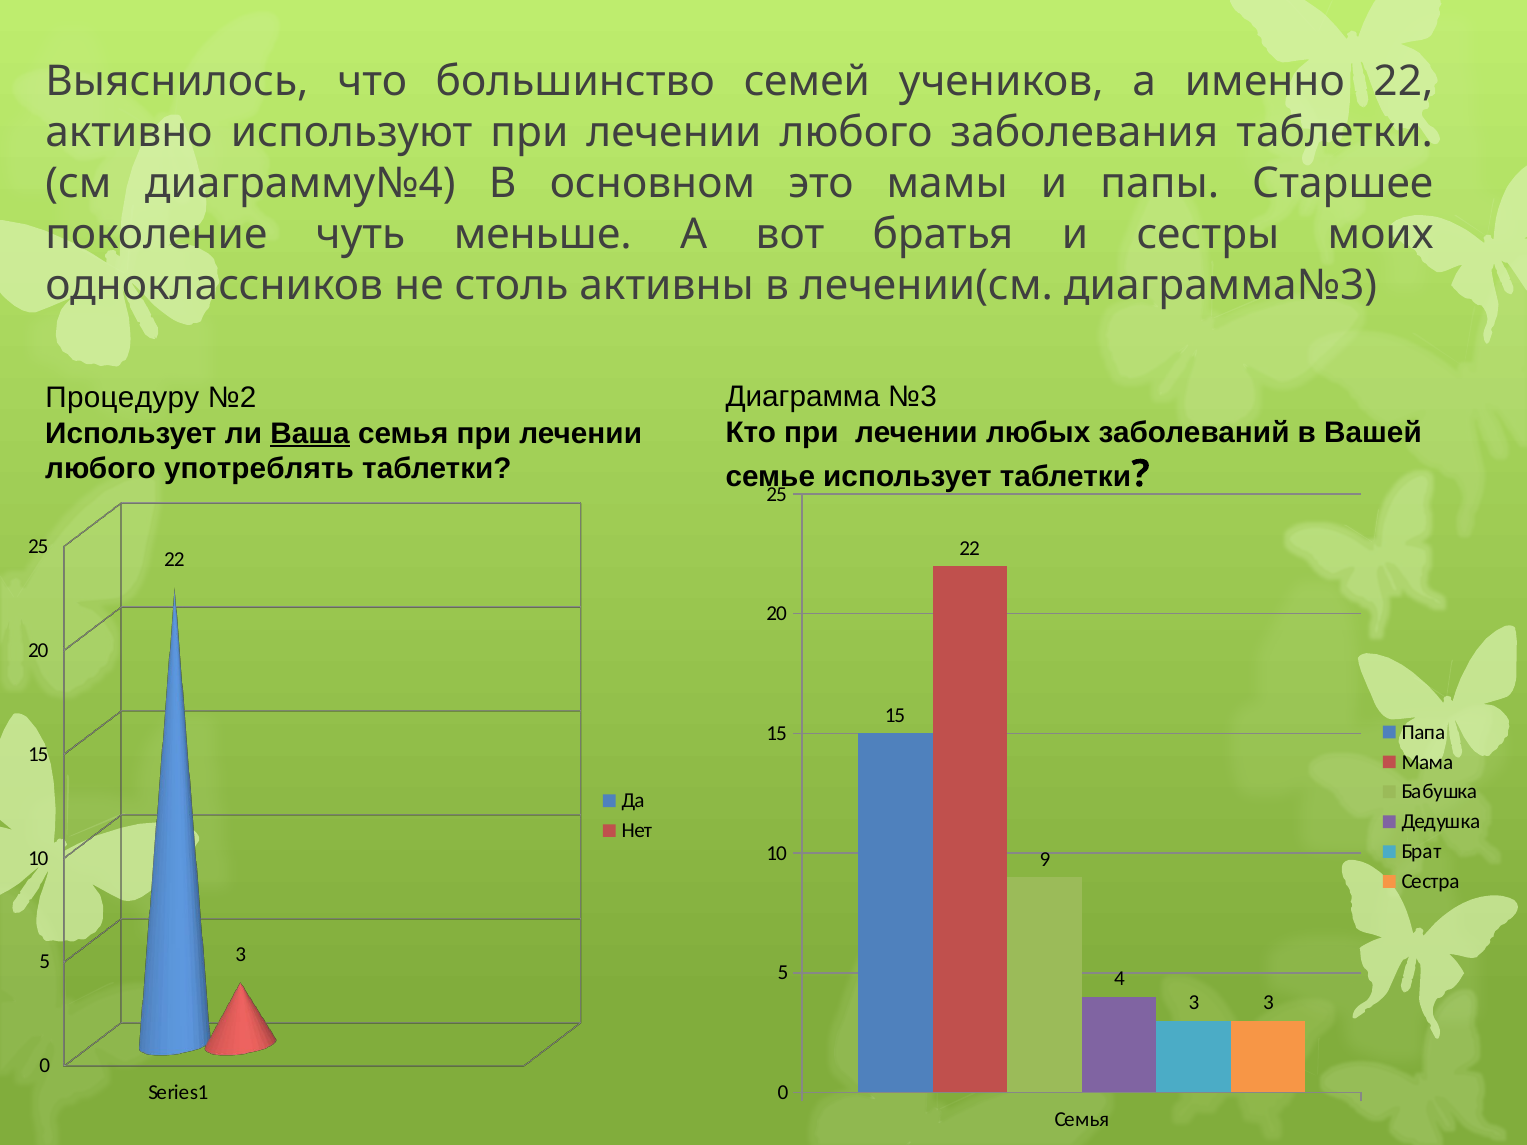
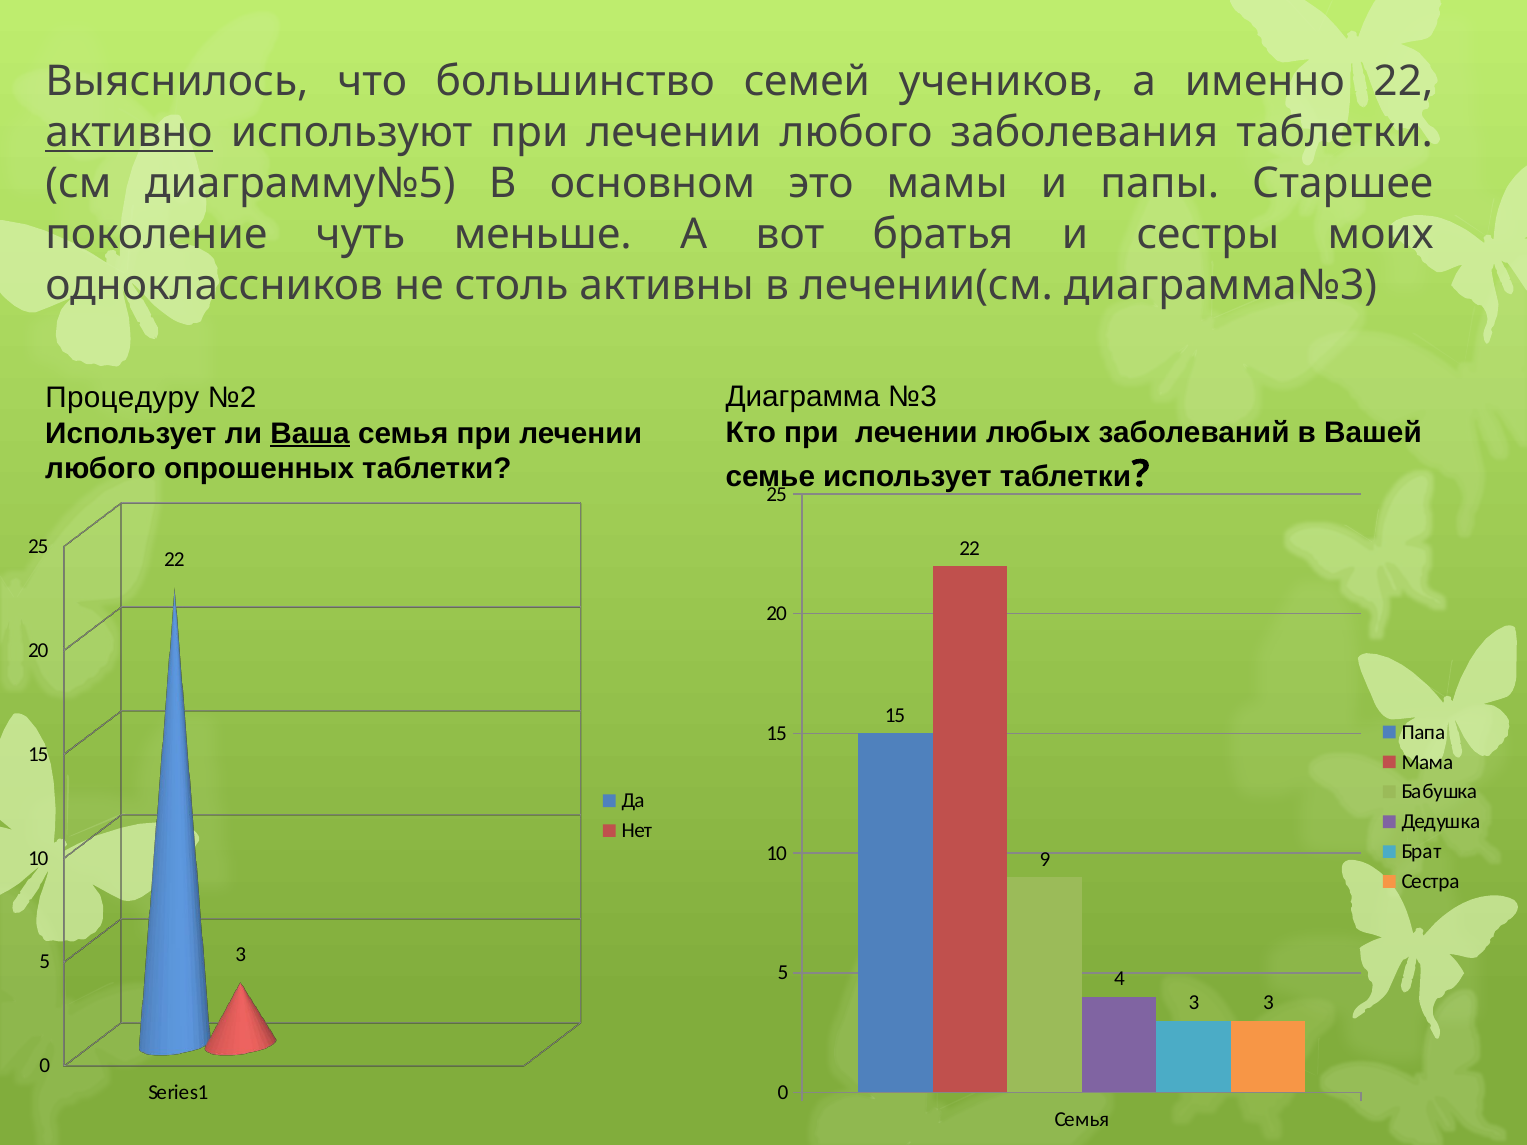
активно underline: none -> present (129, 133)
диаграмму№4: диаграмму№4 -> диаграмму№5 (300, 184)
употреблять: употреблять -> опрошенных (259, 469)
